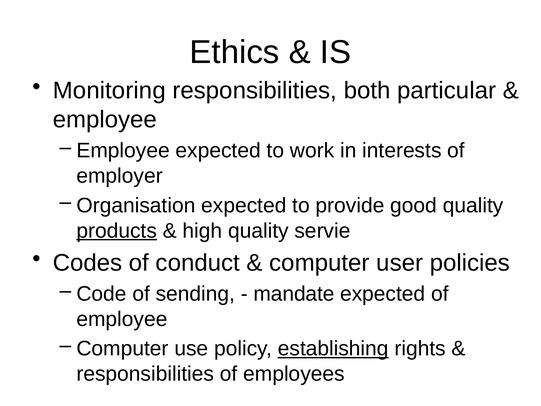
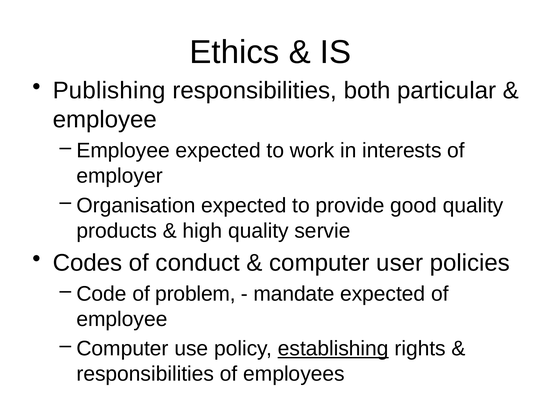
Monitoring: Monitoring -> Publishing (109, 91)
products underline: present -> none (117, 231)
sending: sending -> problem (195, 294)
